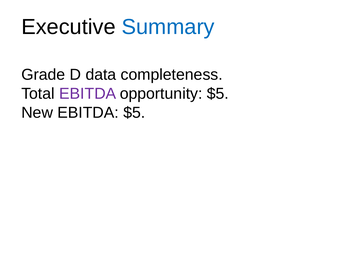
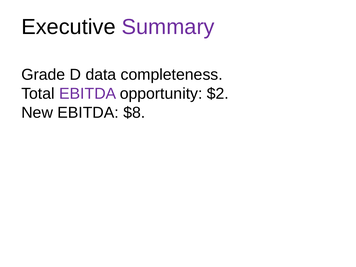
Summary colour: blue -> purple (168, 27)
opportunity $5: $5 -> $2 (218, 94)
EBITDA $5: $5 -> $8 (134, 113)
